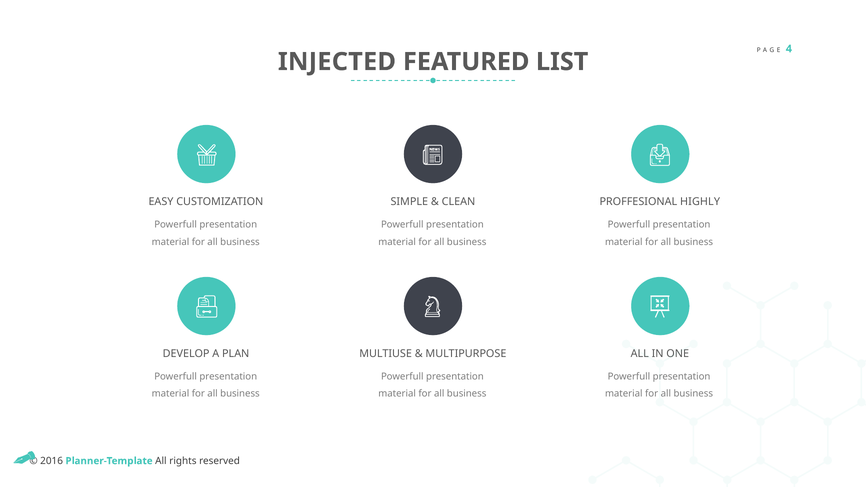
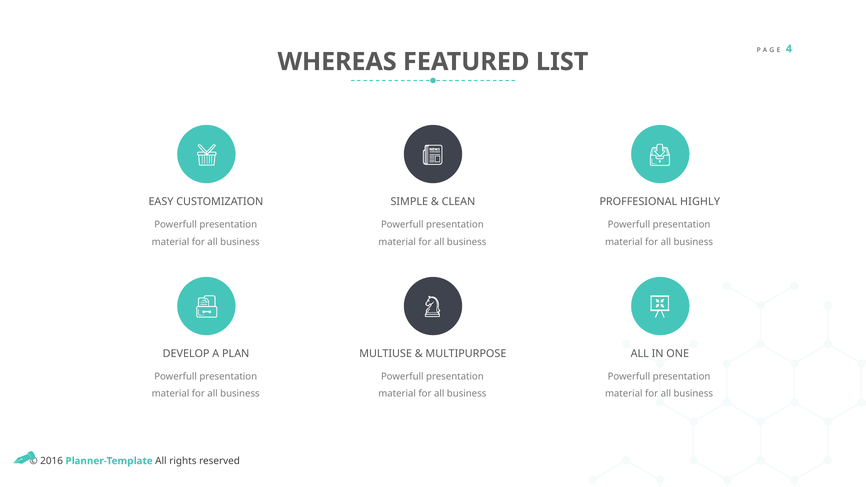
INJECTED: INJECTED -> WHEREAS (337, 62)
